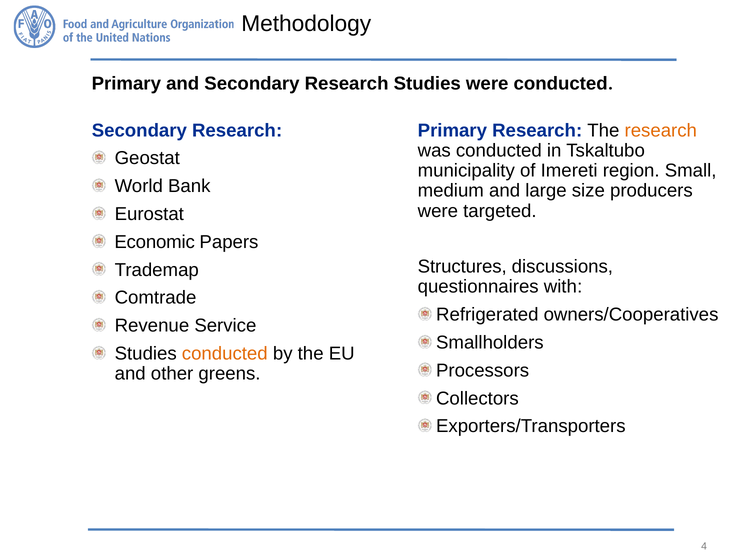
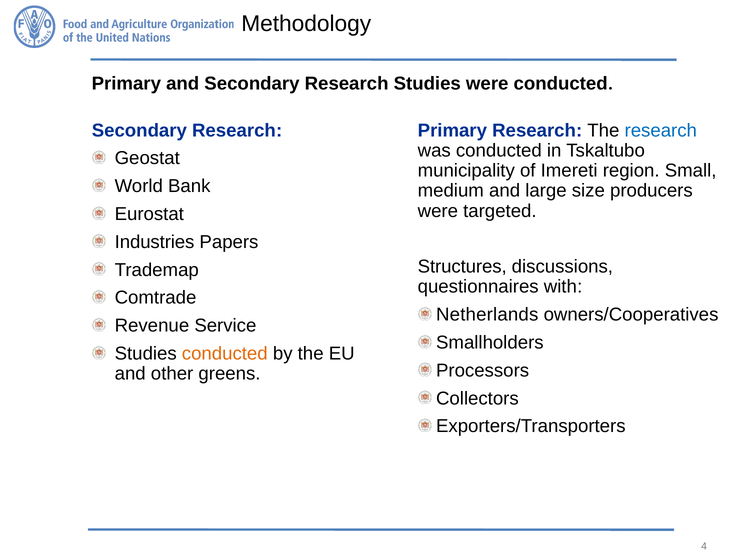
research colour: orange -> blue (661, 130)
Economic: Economic -> Industries (155, 242)
Refrigerated: Refrigerated -> Netherlands (487, 315)
